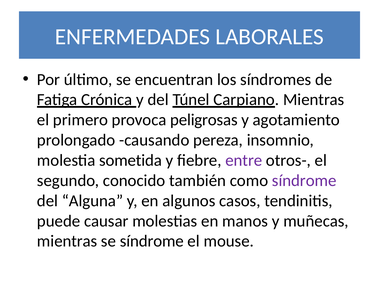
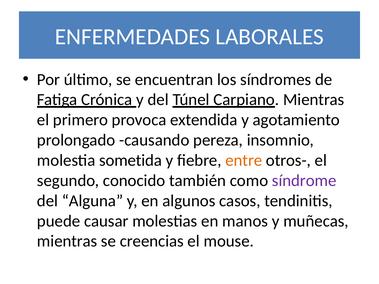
peligrosas: peligrosas -> extendida (204, 120)
entre colour: purple -> orange (244, 160)
se síndrome: síndrome -> creencias (152, 241)
